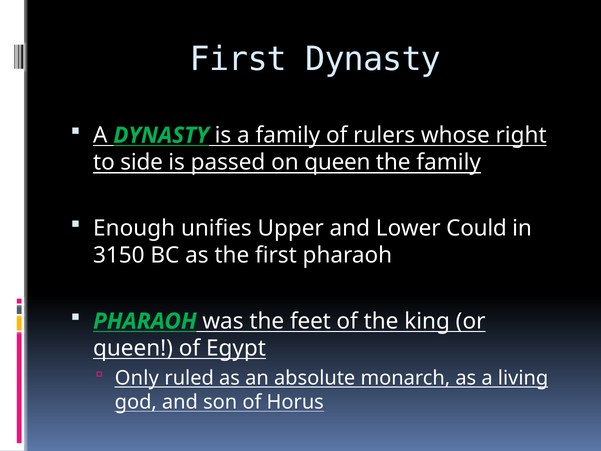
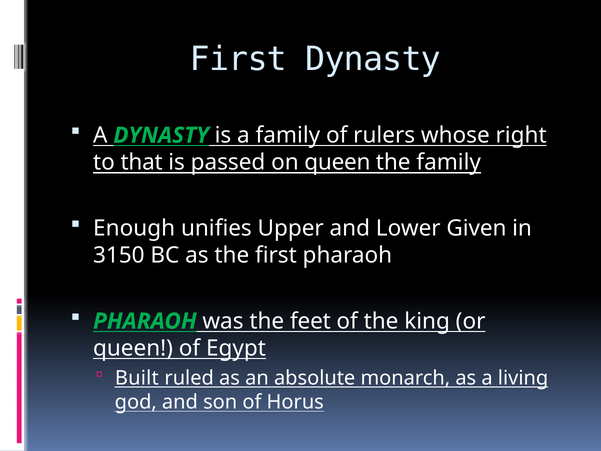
side: side -> that (142, 162)
Could: Could -> Given (476, 228)
Only: Only -> Built (137, 378)
